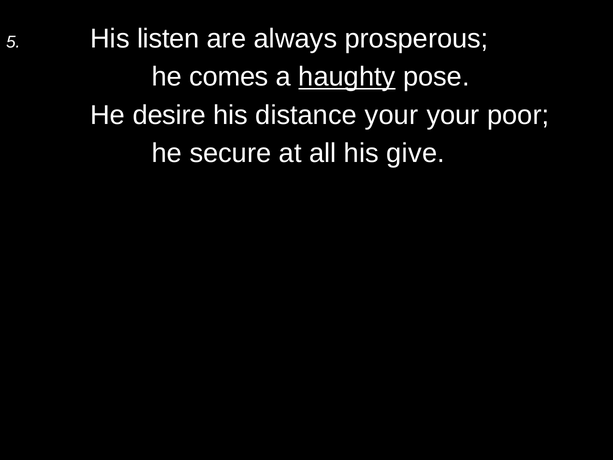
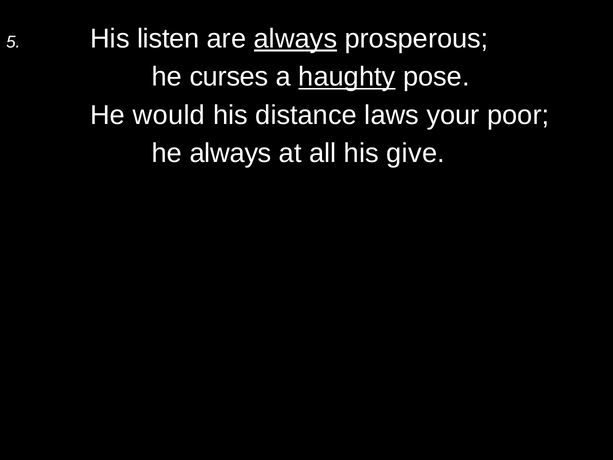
always underline: none -> present (295, 39)
comes: comes -> curses (229, 77)
desire: desire -> would (169, 115)
distance your: your -> laws (392, 115)
he secure: secure -> always (231, 153)
